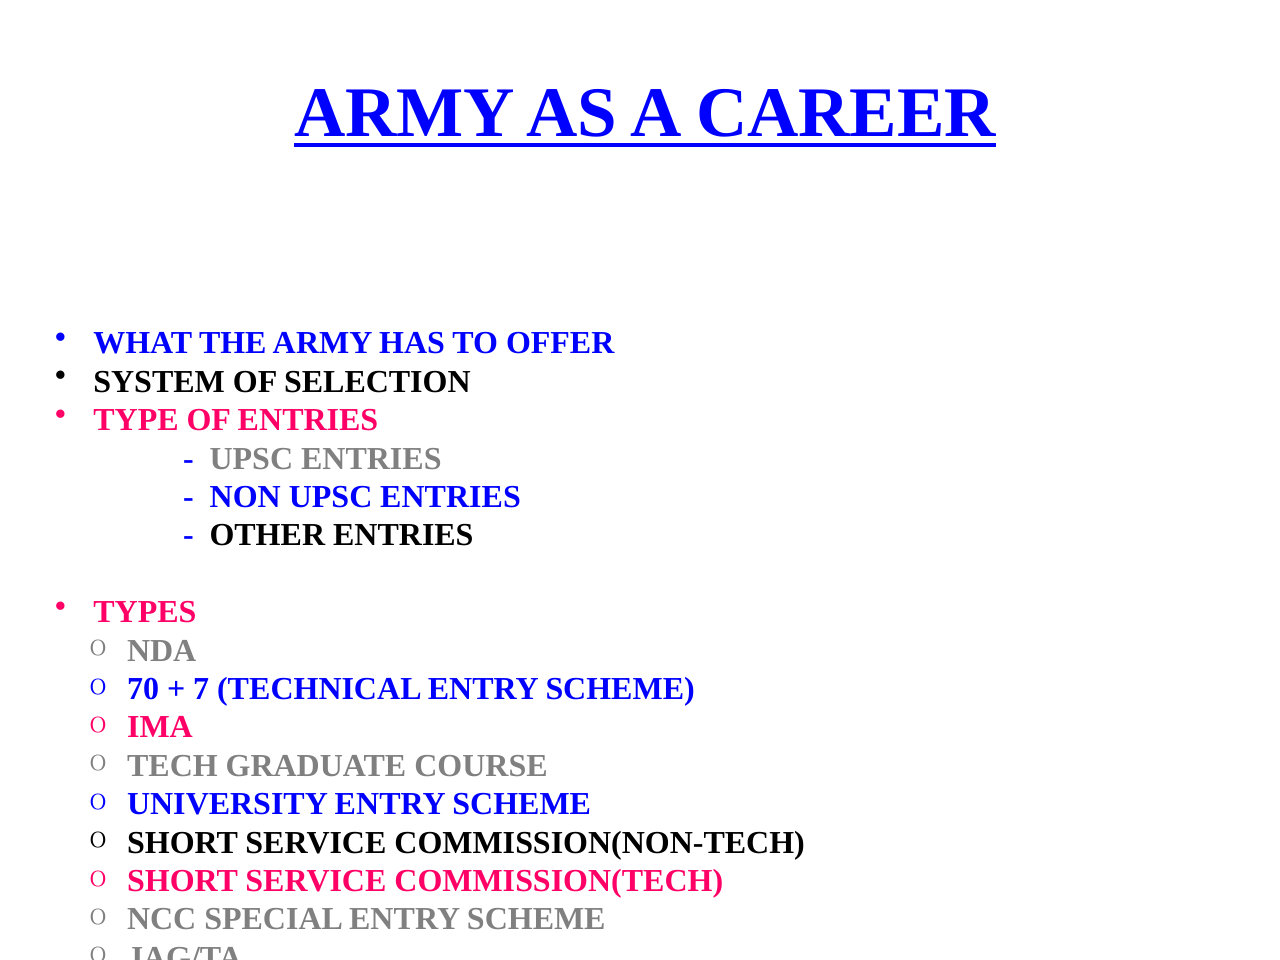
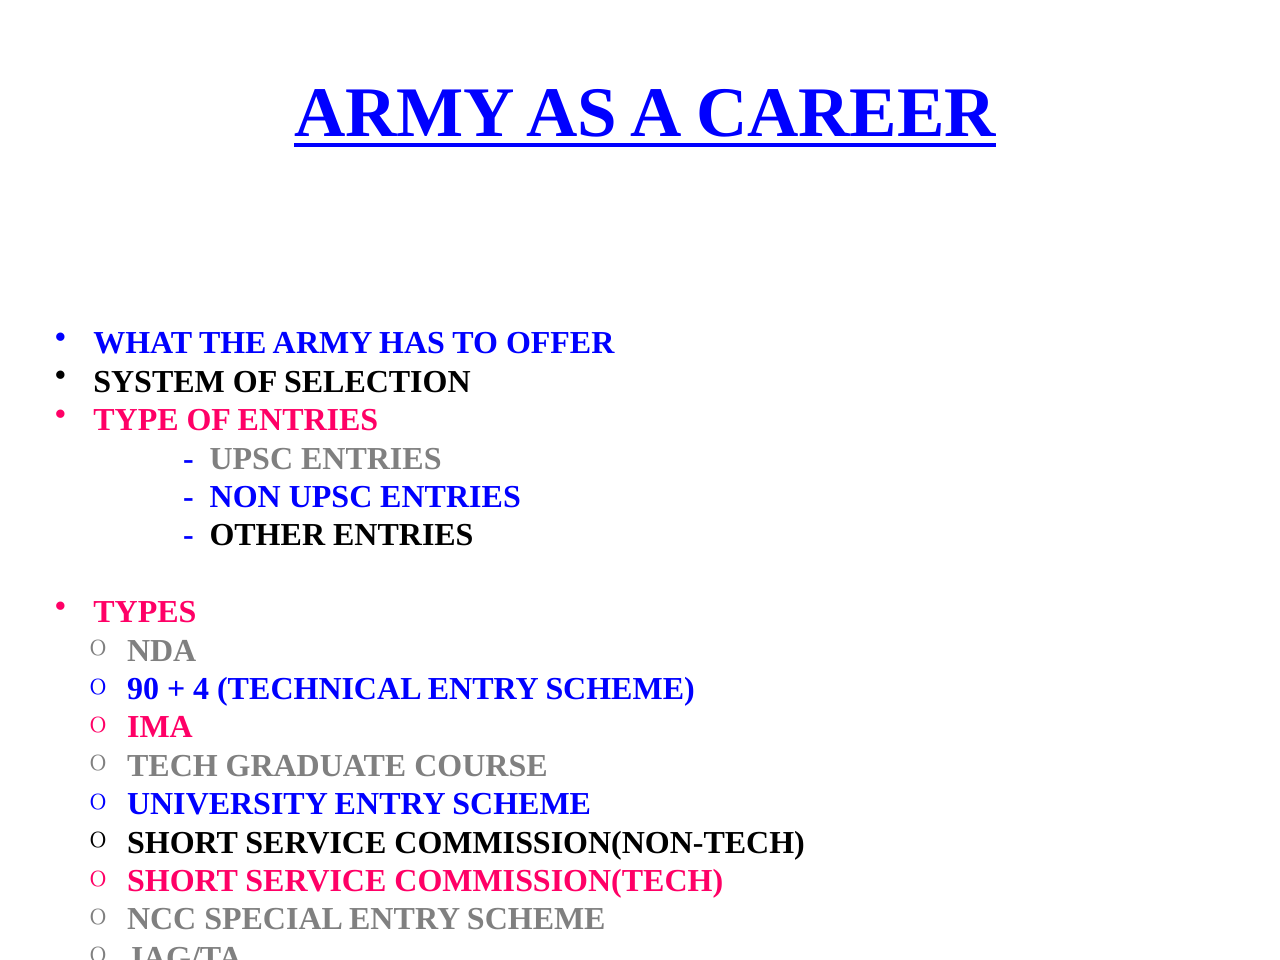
70: 70 -> 90 (143, 689)
7: 7 -> 4 (201, 689)
